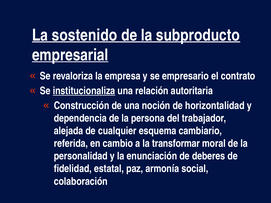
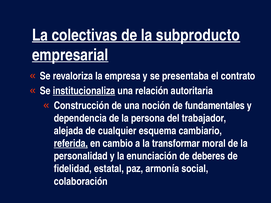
sostenido: sostenido -> colectivas (85, 35)
empresario: empresario -> presentaba (185, 76)
horizontalidad: horizontalidad -> fundamentales (215, 106)
referida underline: none -> present (71, 144)
